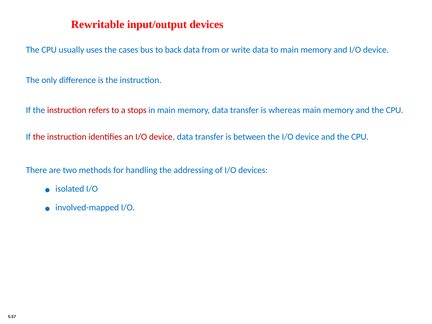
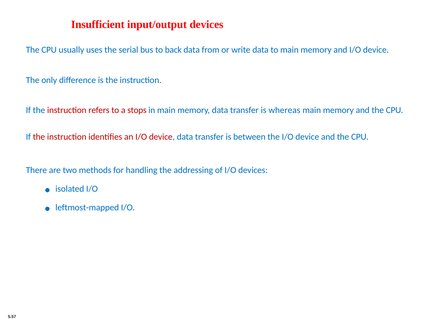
Rewritable: Rewritable -> Insufficient (98, 24)
cases: cases -> serial (128, 50)
involved-mapped: involved-mapped -> leftmost-mapped (87, 207)
